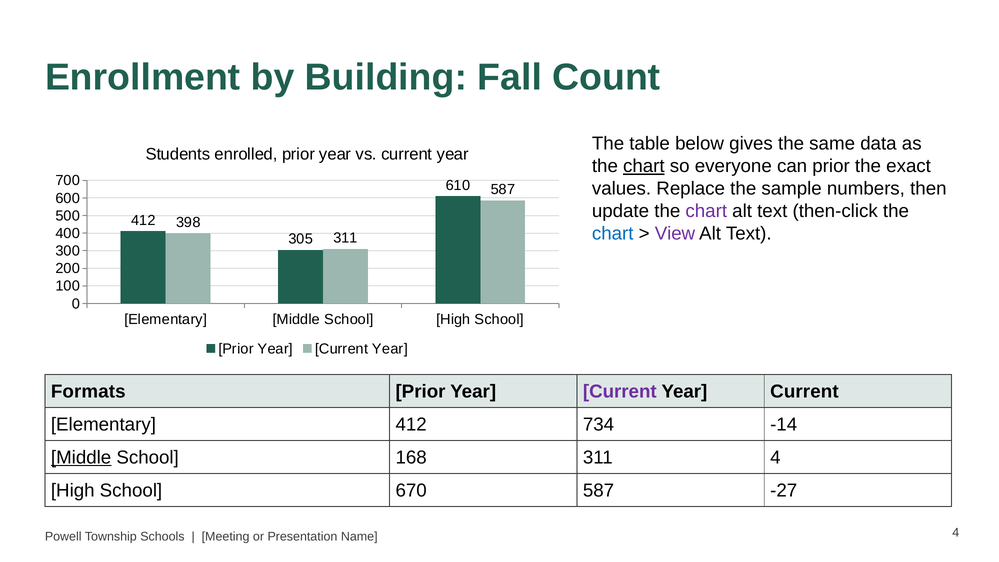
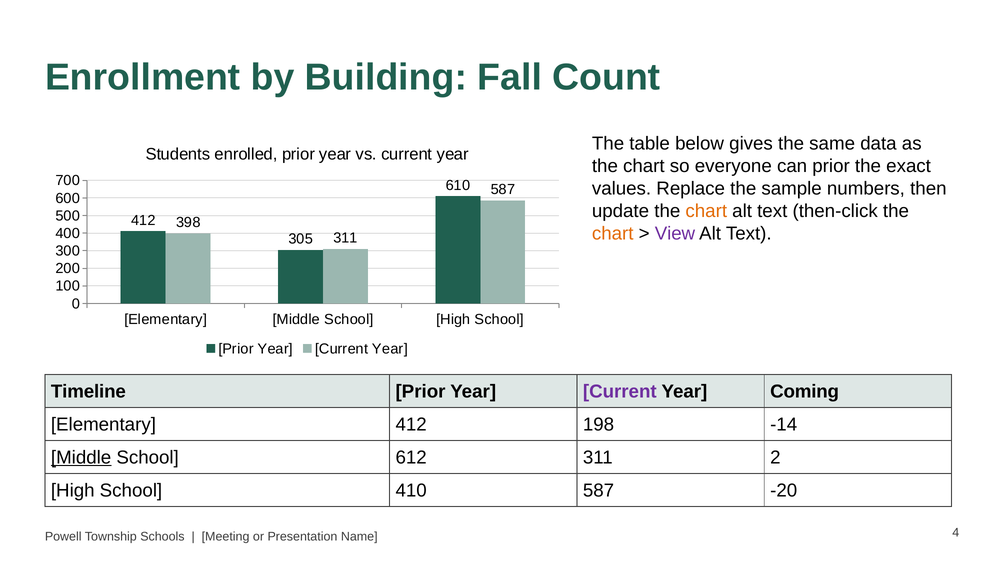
chart underline: present -> none (644, 166)
chart colour: purple -> orange (706, 211)
chart colour: blue -> orange (613, 234)
Formats: Formats -> Timeline (88, 391)
Current: Current -> Coming (805, 391)
734: 734 -> 198 (598, 424)
168: 168 -> 612 (411, 457)
311 4: 4 -> 2 (775, 457)
670: 670 -> 410 (411, 490)
-27: -27 -> -20 (784, 490)
